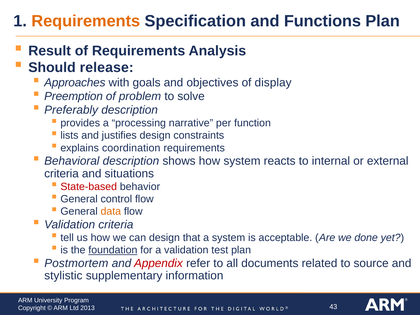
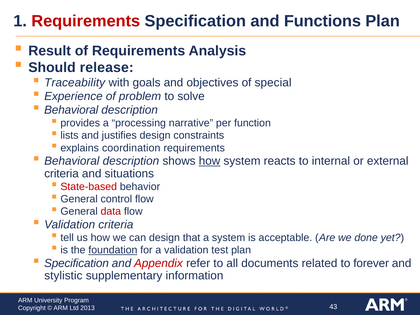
Requirements colour: orange -> red (86, 21)
Approaches: Approaches -> Traceability (75, 83)
display: display -> special (273, 83)
Preemption: Preemption -> Experience (73, 96)
Preferably: Preferably -> Behavioral (71, 110)
how underline: none -> present (210, 161)
data colour: orange -> red (111, 211)
Postmortem: Postmortem -> Specification (76, 263)
source: source -> forever (371, 263)
